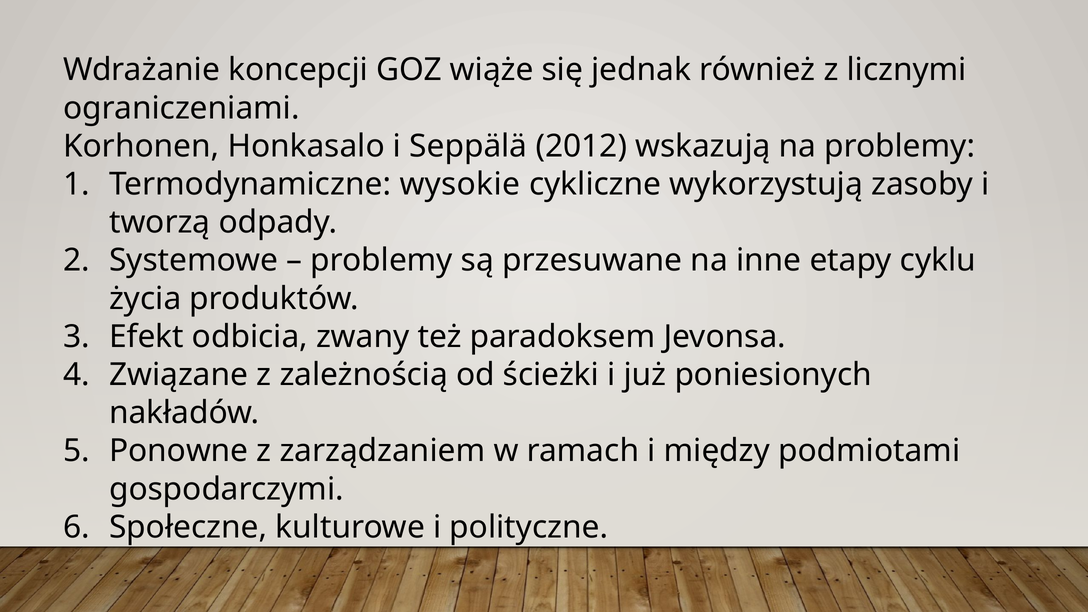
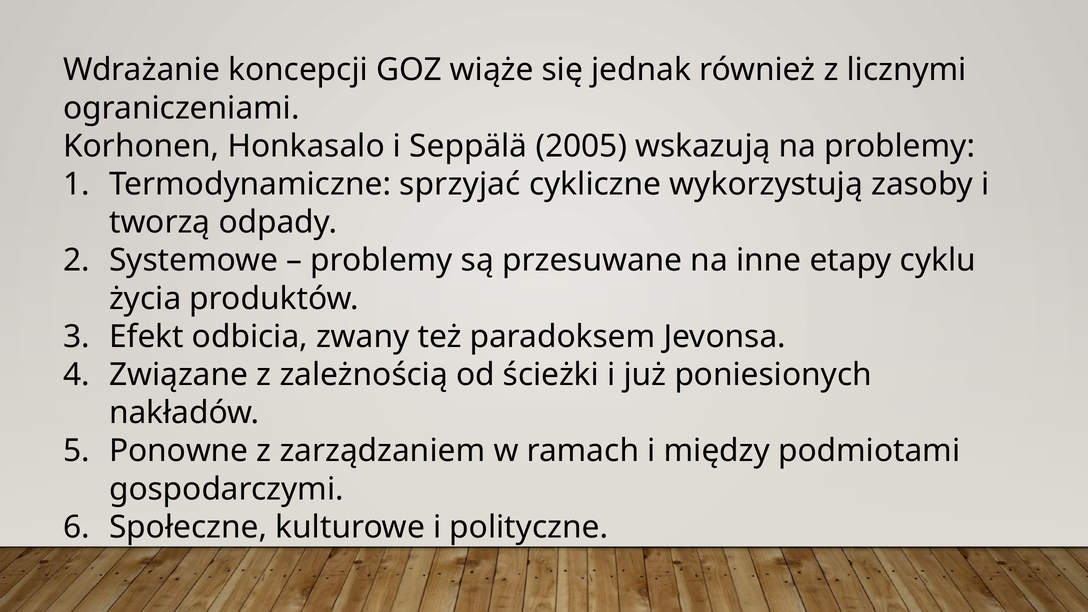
2012: 2012 -> 2005 (581, 146)
wysokie: wysokie -> sprzyjać (460, 184)
